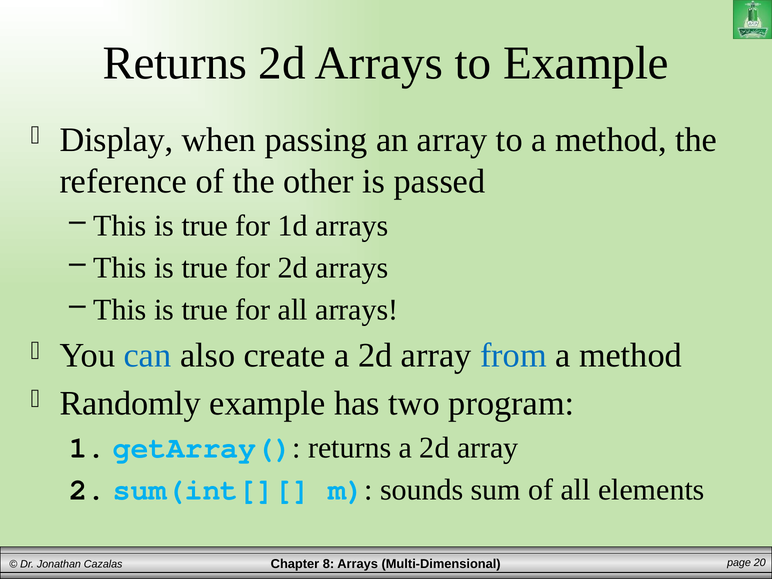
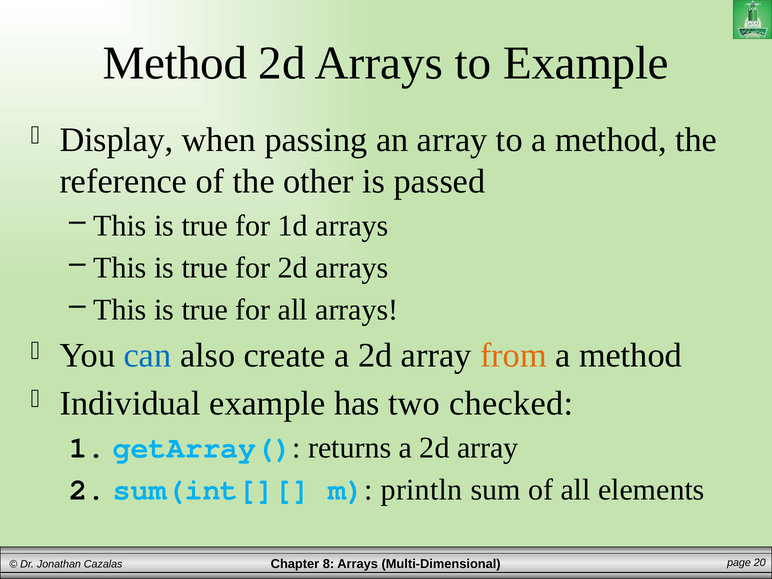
Returns: Returns -> Method (175, 63)
from colour: blue -> orange (513, 356)
Randomly: Randomly -> Individual (130, 404)
program: program -> checked (511, 404)
sounds: sounds -> println (422, 490)
